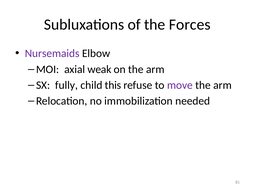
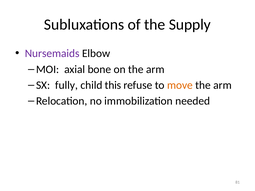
Forces: Forces -> Supply (190, 25)
weak: weak -> bone (99, 69)
move colour: purple -> orange (180, 85)
